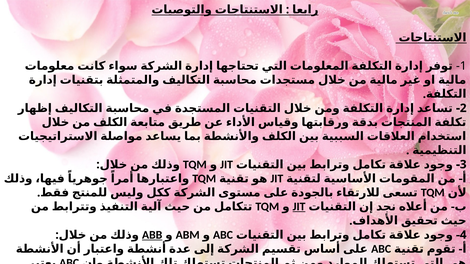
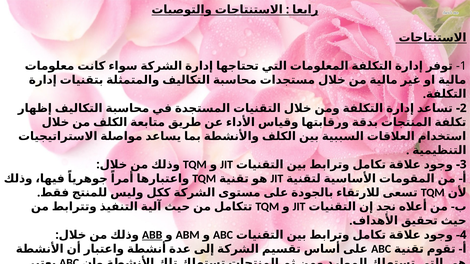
JIT underline: present -> none (299, 207)
